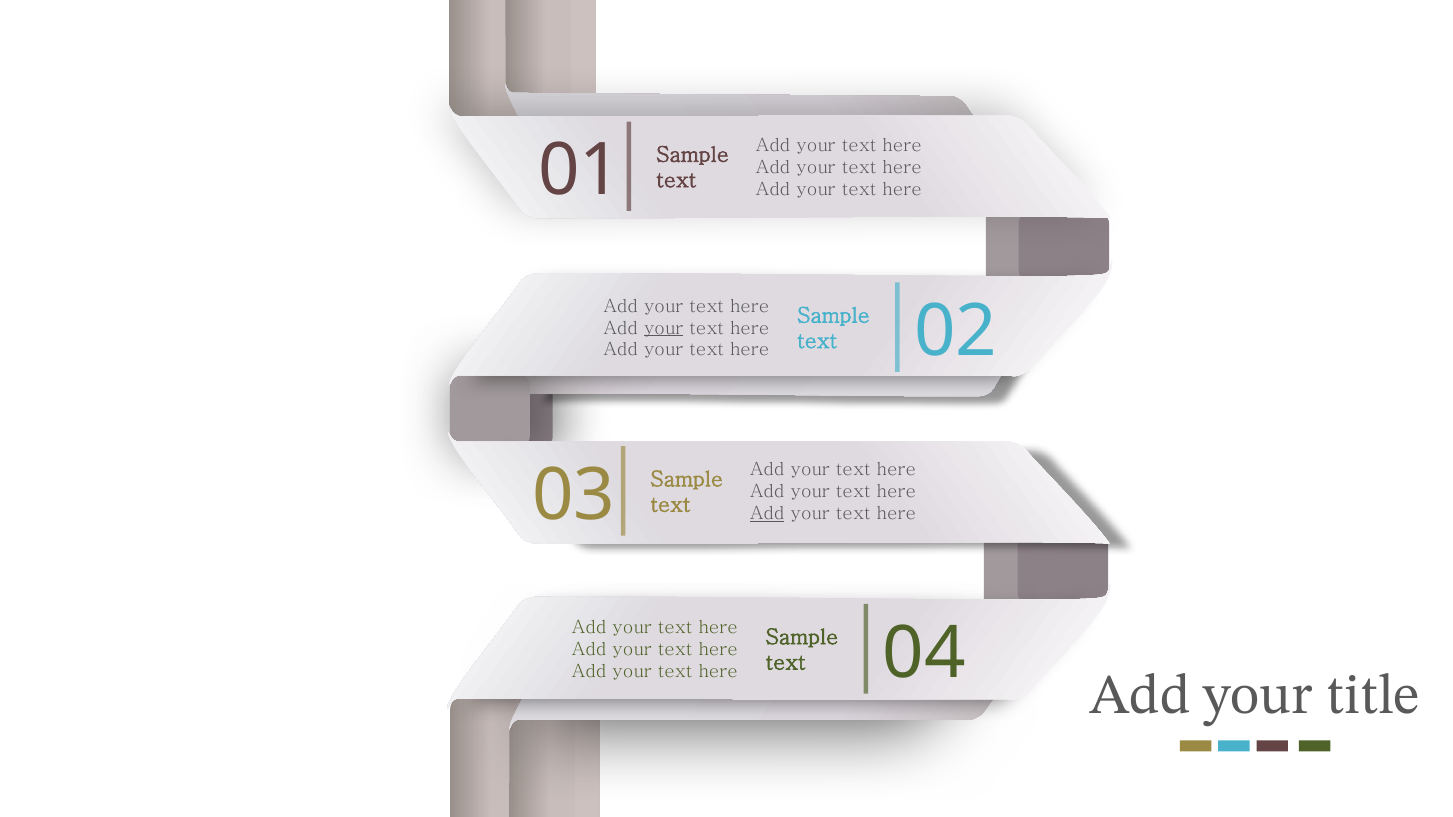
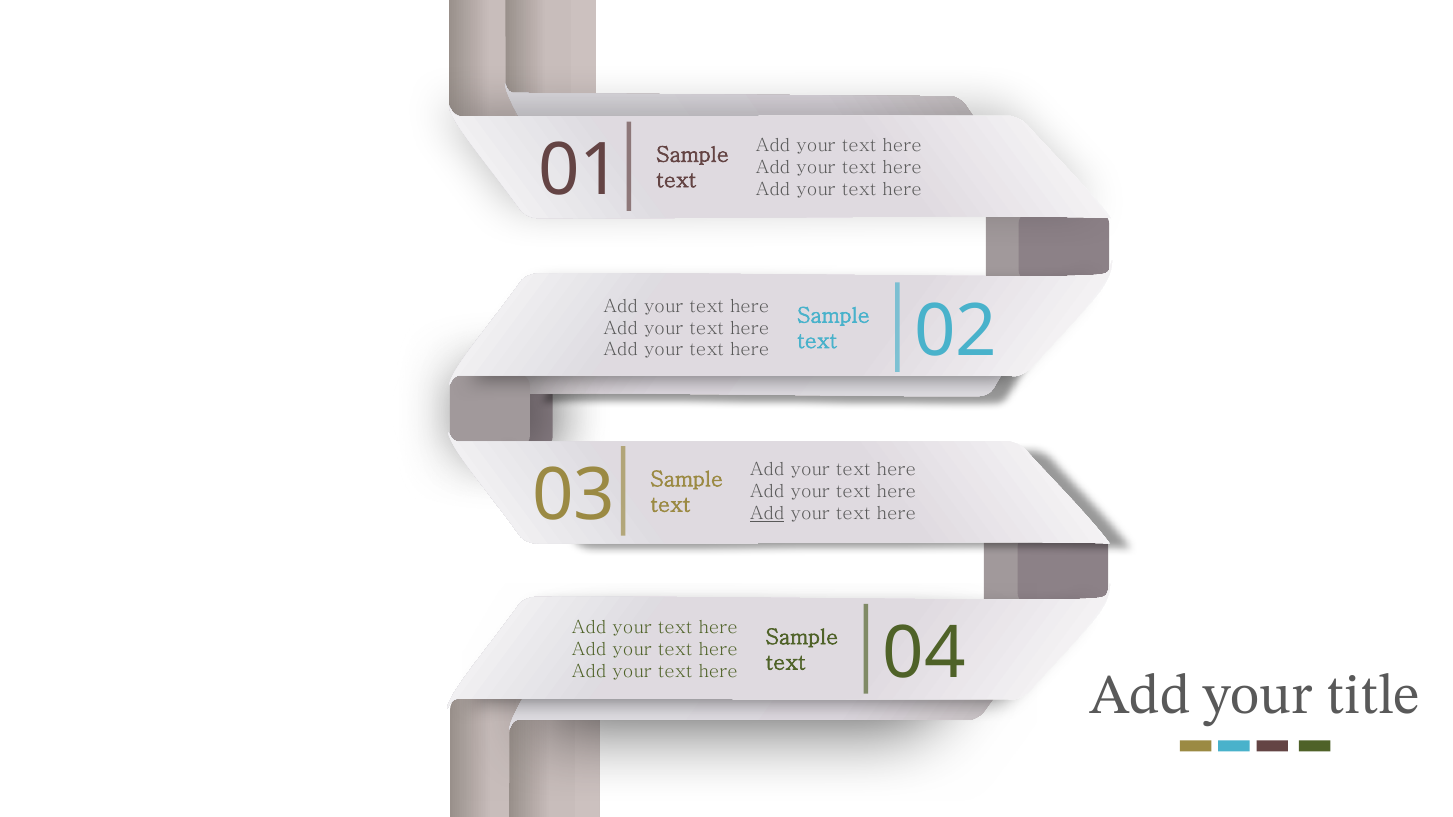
your underline: present -> none (664, 328)
